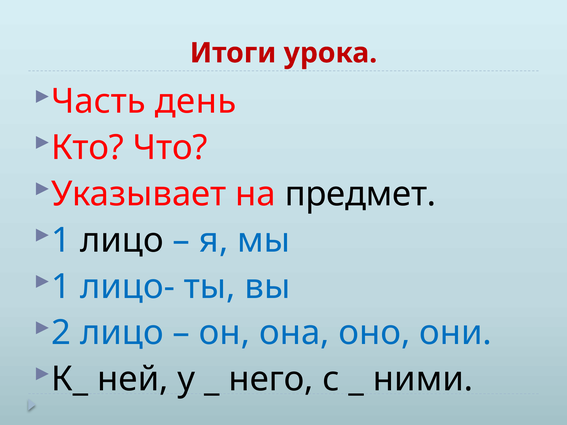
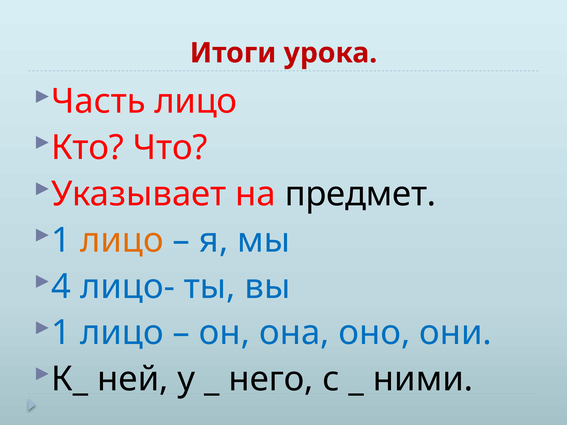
Часть день: день -> лицо (196, 102)
лицо colour: black -> orange (122, 241)
1: 1 -> 4 (61, 287)
2: 2 -> 1 (61, 333)
